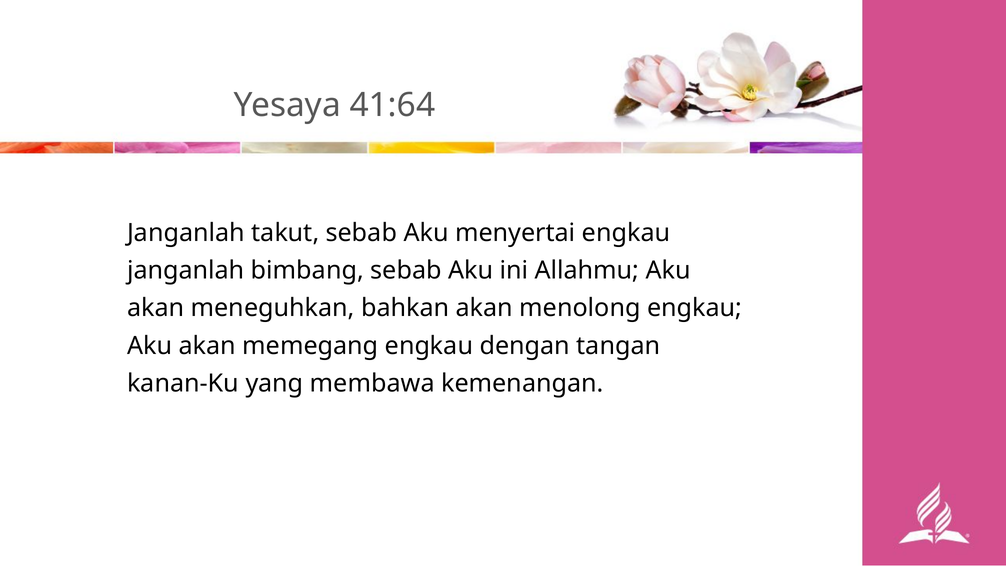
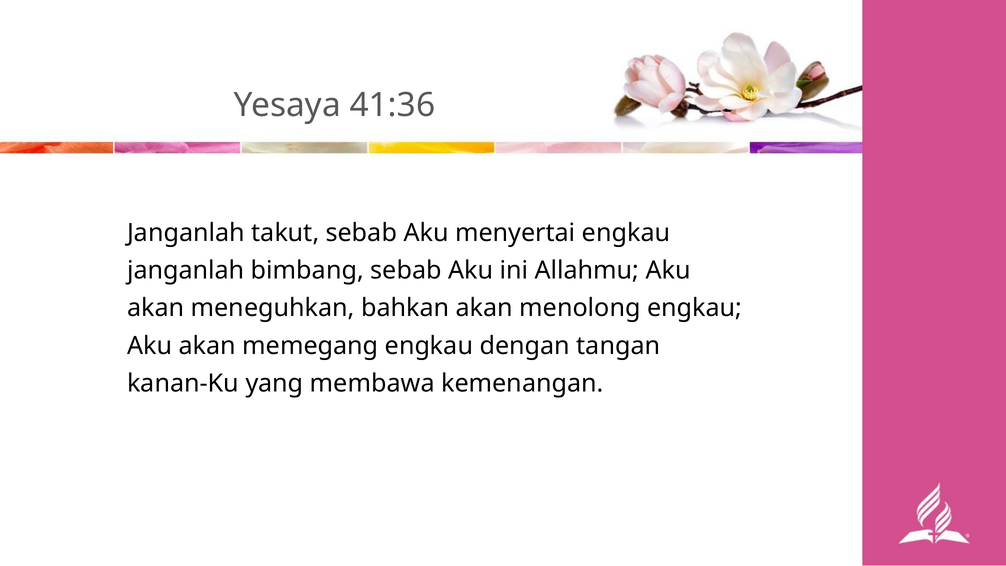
41:64: 41:64 -> 41:36 (392, 105)
